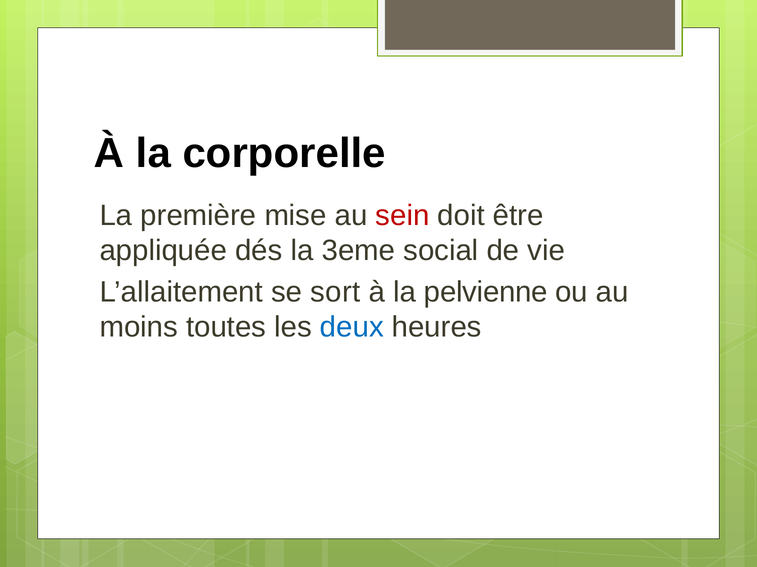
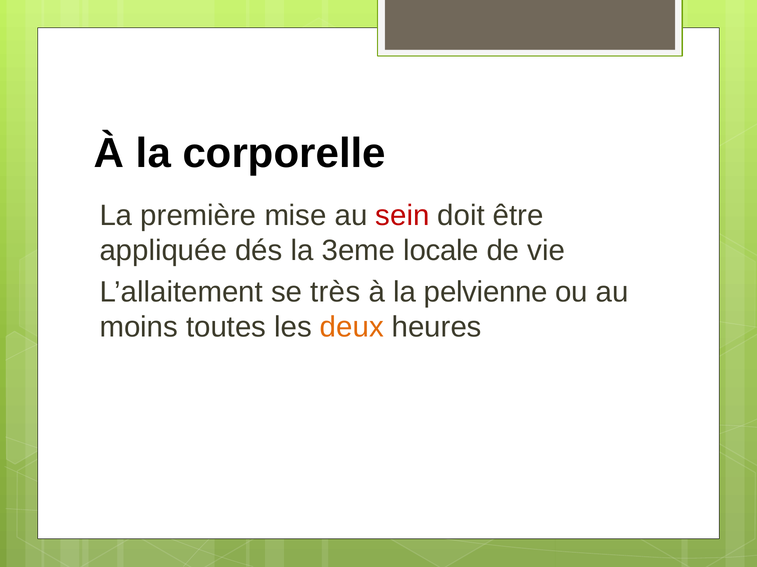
social: social -> locale (441, 251)
sort: sort -> très (335, 292)
deux colour: blue -> orange (352, 328)
